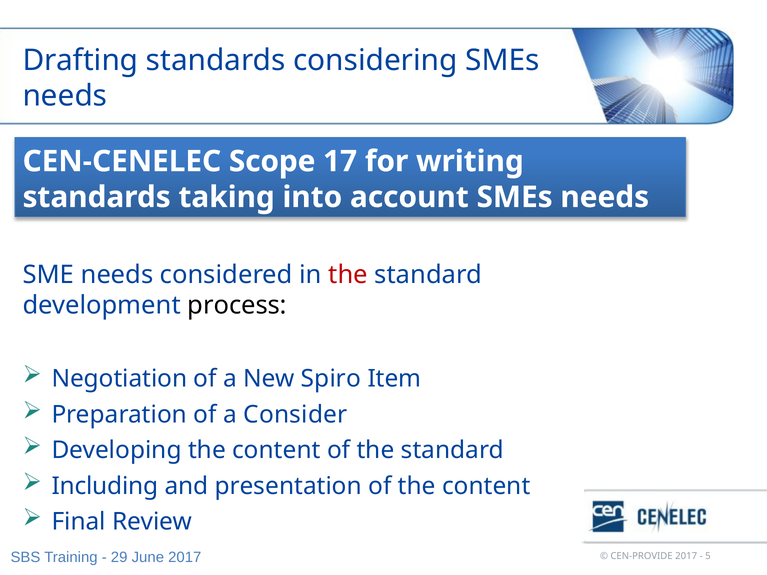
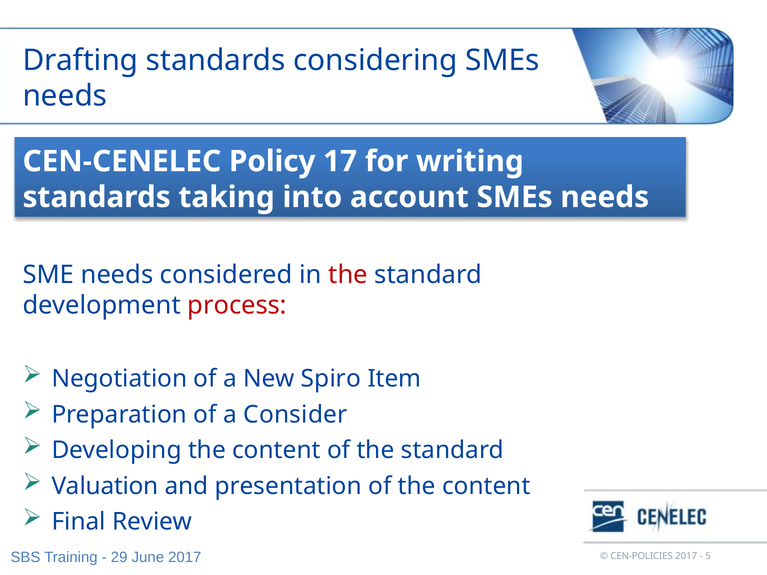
Scope: Scope -> Policy (272, 161)
process colour: black -> red (237, 306)
Including: Including -> Valuation (105, 486)
CEN-PROVIDE: CEN-PROVIDE -> CEN-POLICIES (642, 556)
